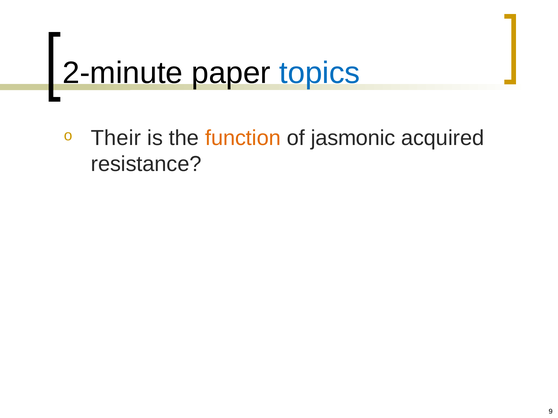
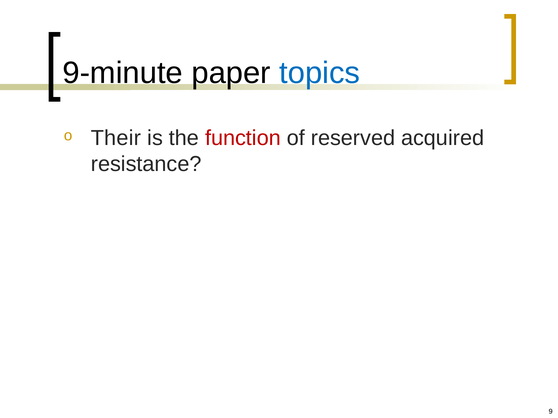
2-minute: 2-minute -> 9-minute (123, 73)
function colour: orange -> red (243, 138)
jasmonic: jasmonic -> reserved (353, 138)
